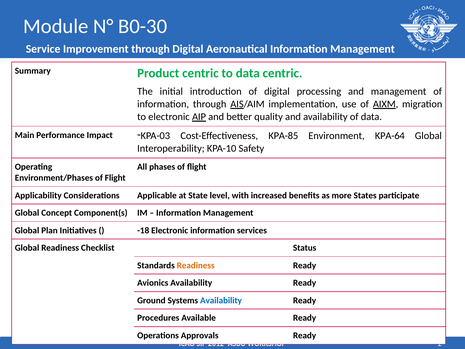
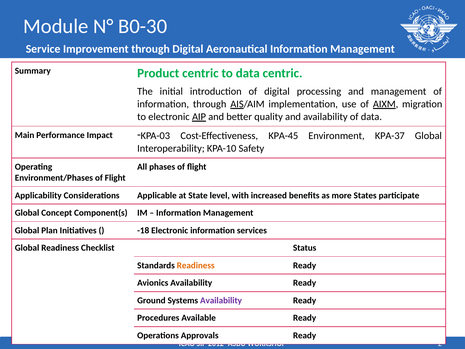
KPA-85: KPA-85 -> KPA-45 (283, 136)
KPA-64: KPA-64 -> KPA-37 (390, 136)
Availability colour: blue -> purple (221, 300)
